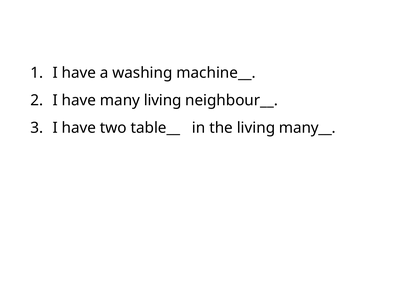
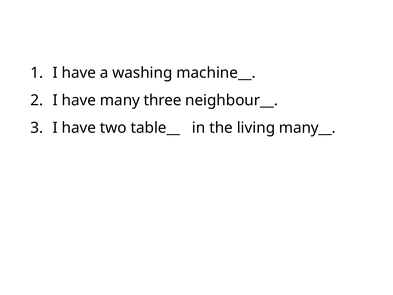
many living: living -> three (163, 100)
